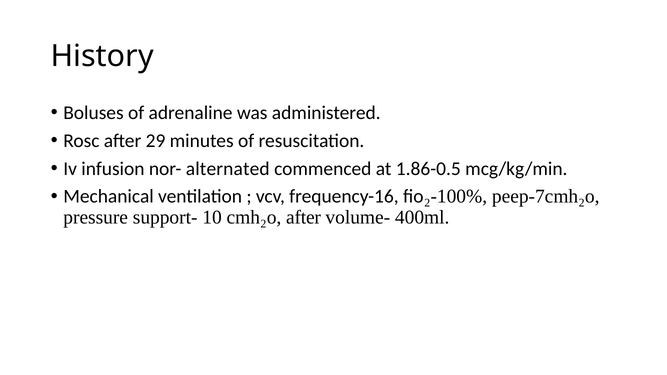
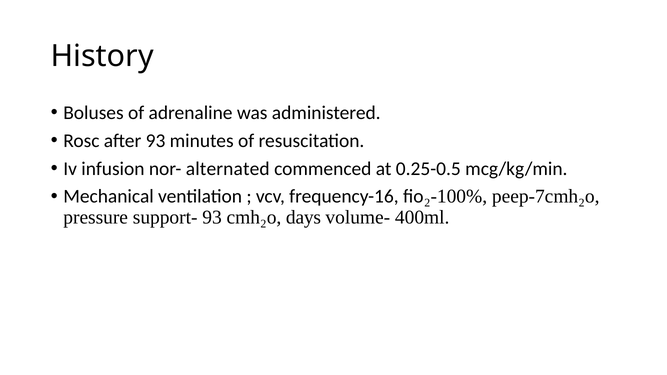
after 29: 29 -> 93 (155, 141)
1.86-0.5: 1.86-0.5 -> 0.25-0.5 (428, 169)
support- 10: 10 -> 93 (212, 218)
cmh₂o after: after -> days (304, 218)
